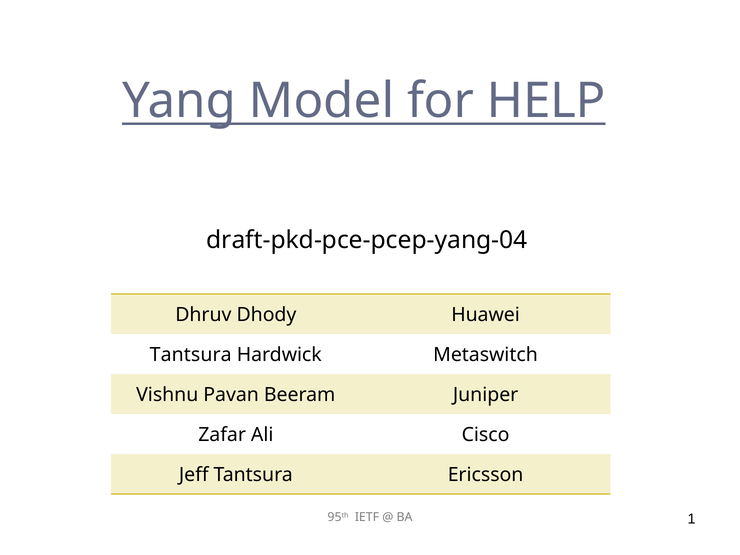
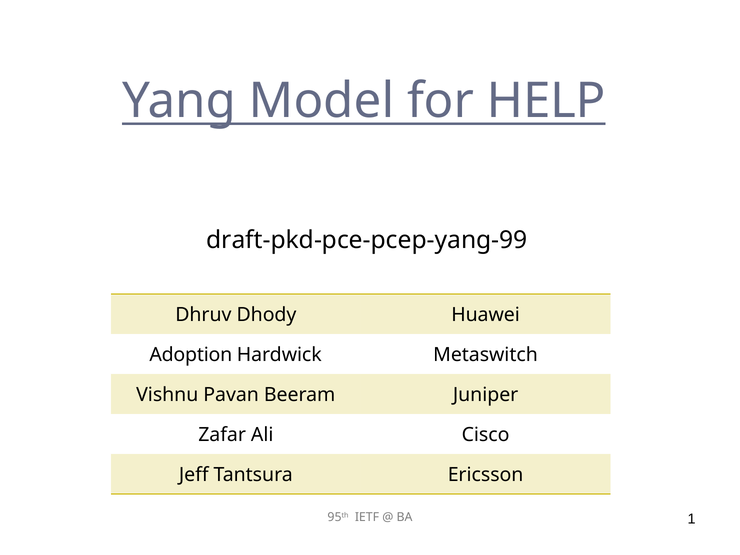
draft-pkd-pce-pcep-yang-04: draft-pkd-pce-pcep-yang-04 -> draft-pkd-pce-pcep-yang-99 (367, 240)
Tantsura: Tantsura -> Adoption (191, 355)
